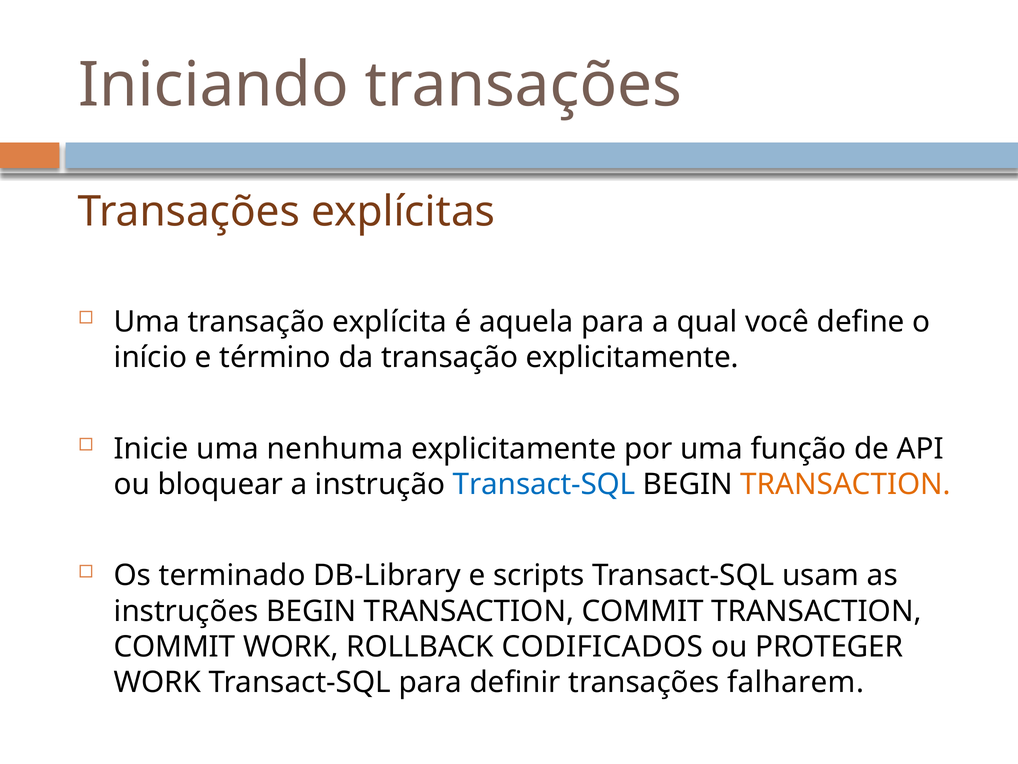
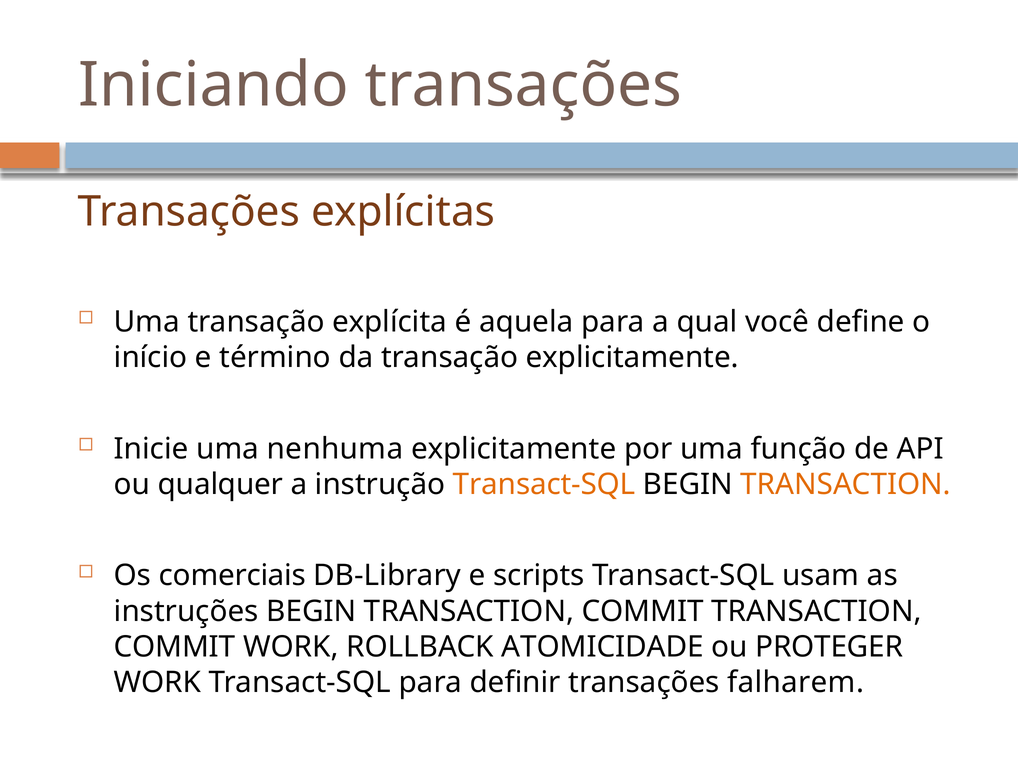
bloquear: bloquear -> qualquer (220, 484)
Transact-SQL colour: blue -> orange (544, 484)
terminado: terminado -> comerciais (232, 575)
CODIFICADOS: CODIFICADOS -> ATOMICIDADE (603, 646)
